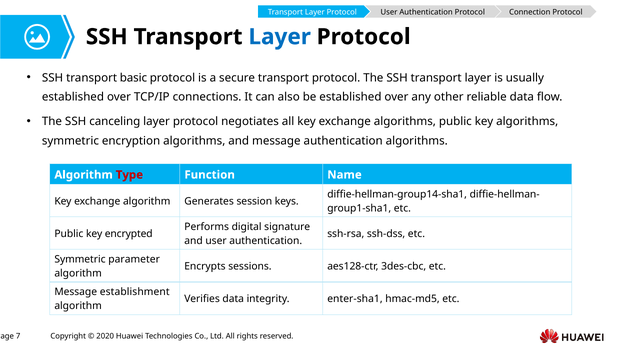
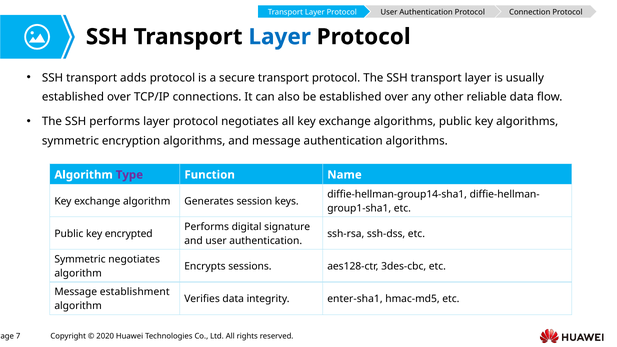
basic: basic -> adds (133, 78)
SSH canceling: canceling -> performs (115, 122)
Type colour: red -> purple (129, 175)
Symmetric parameter: parameter -> negotiates (134, 259)
